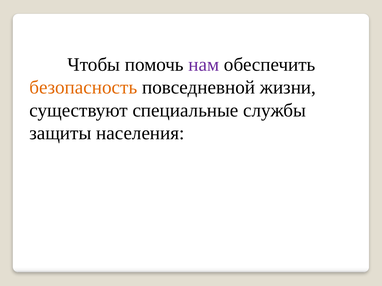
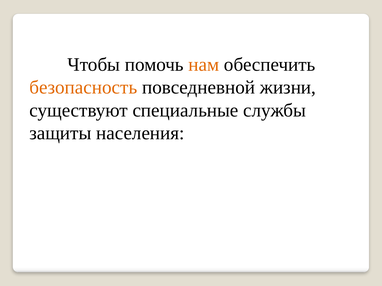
нам colour: purple -> orange (204, 65)
